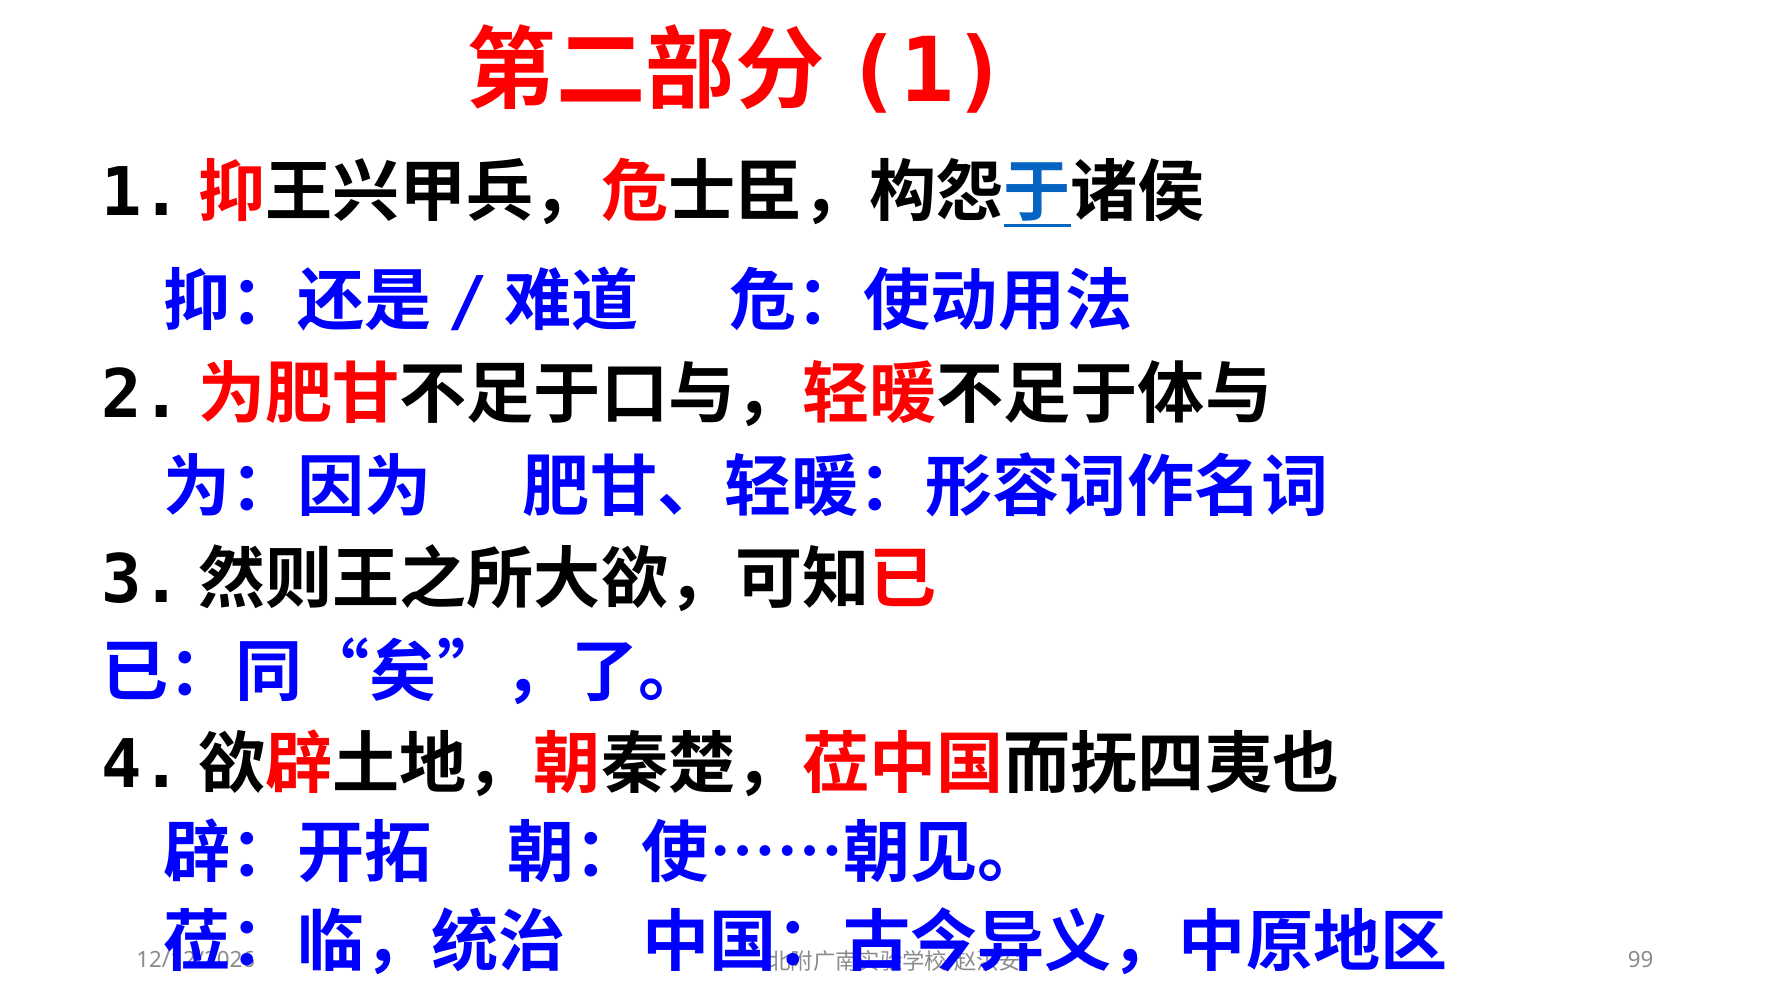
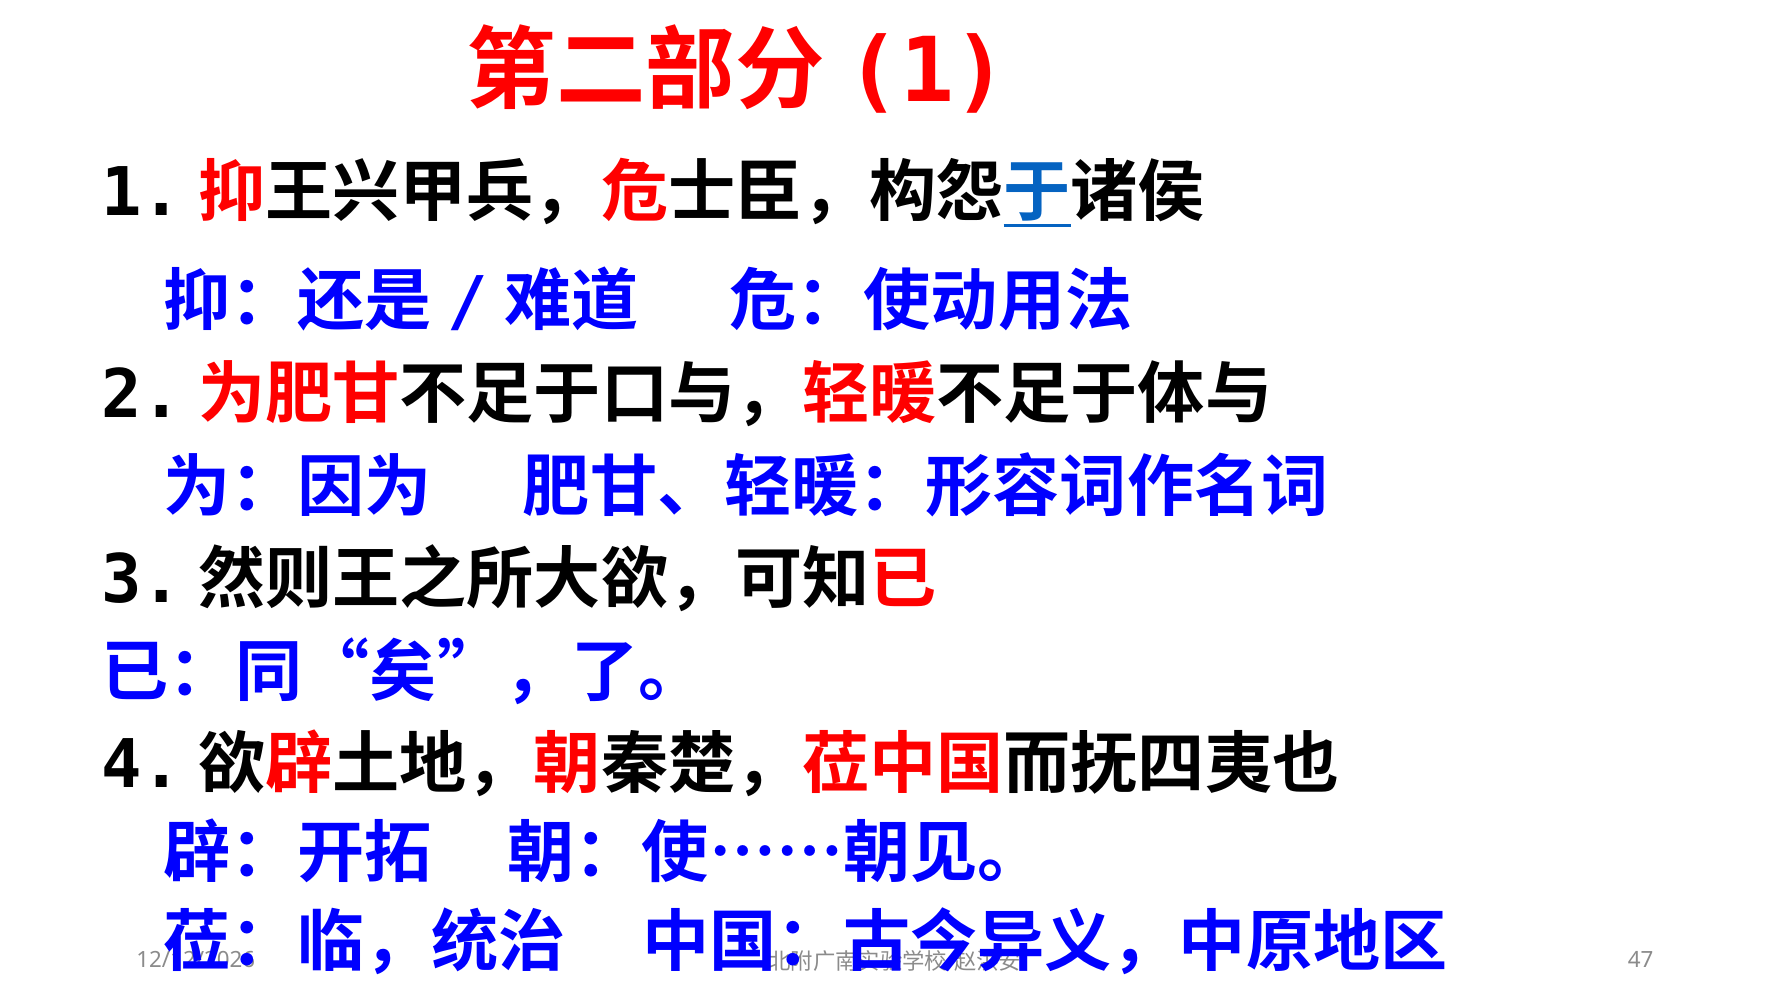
99: 99 -> 47 (1641, 960)
